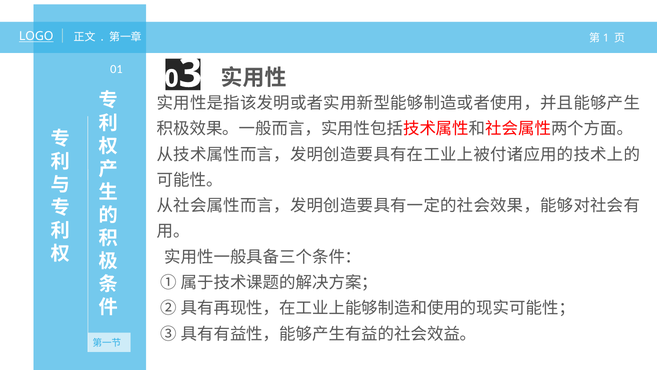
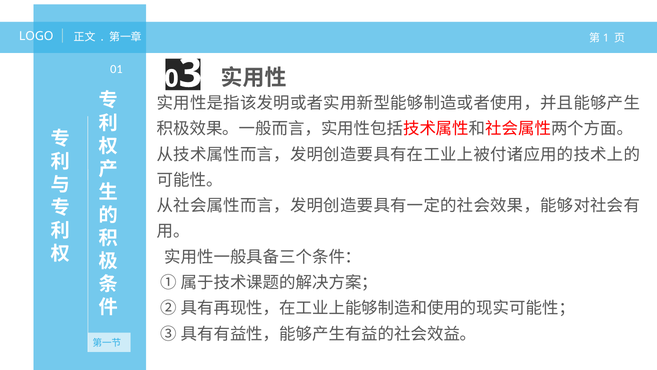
LOGO underline: present -> none (36, 36)
